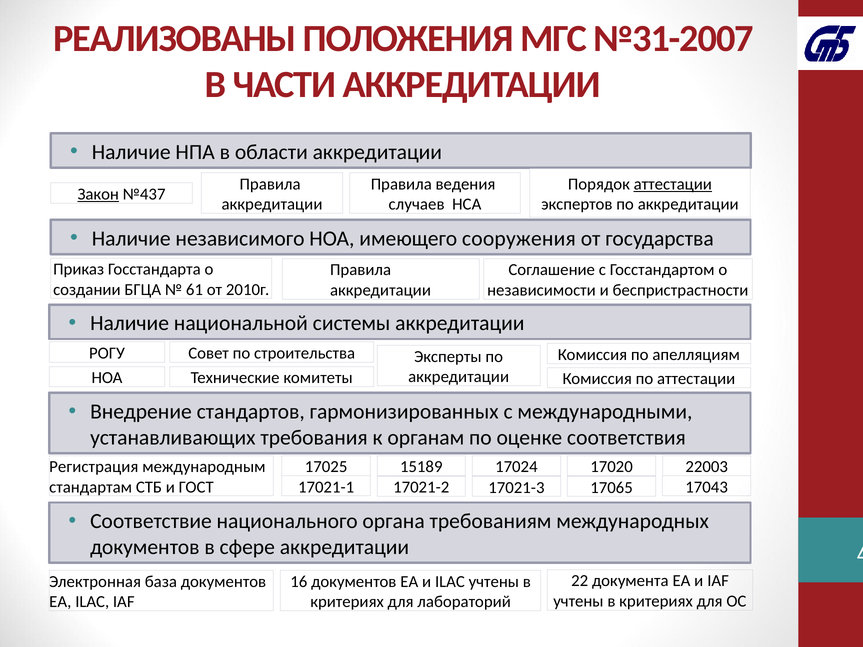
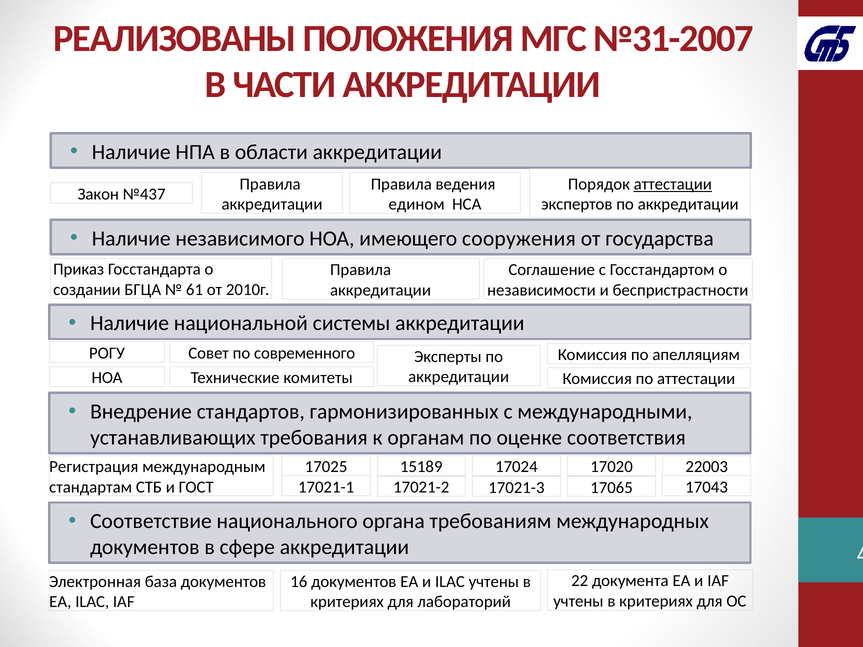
Закон underline: present -> none (98, 194)
случаев: случаев -> едином (417, 204)
строительства: строительства -> современного (305, 353)
